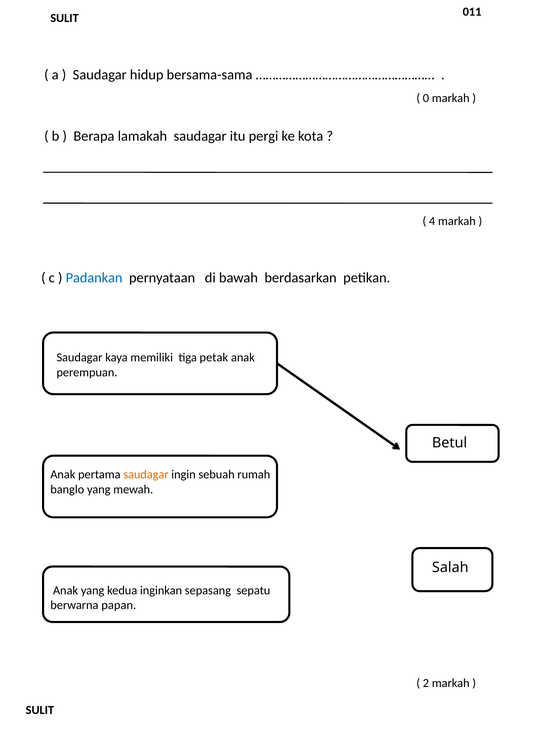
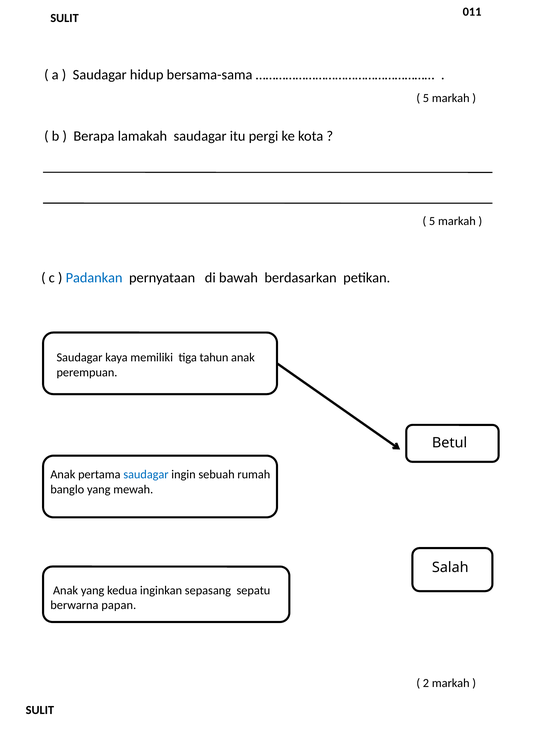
0: 0 -> 5 (426, 98)
4: 4 -> 5 (432, 221)
petak: petak -> tahun (214, 357)
saudagar colour: orange -> blue (146, 474)
